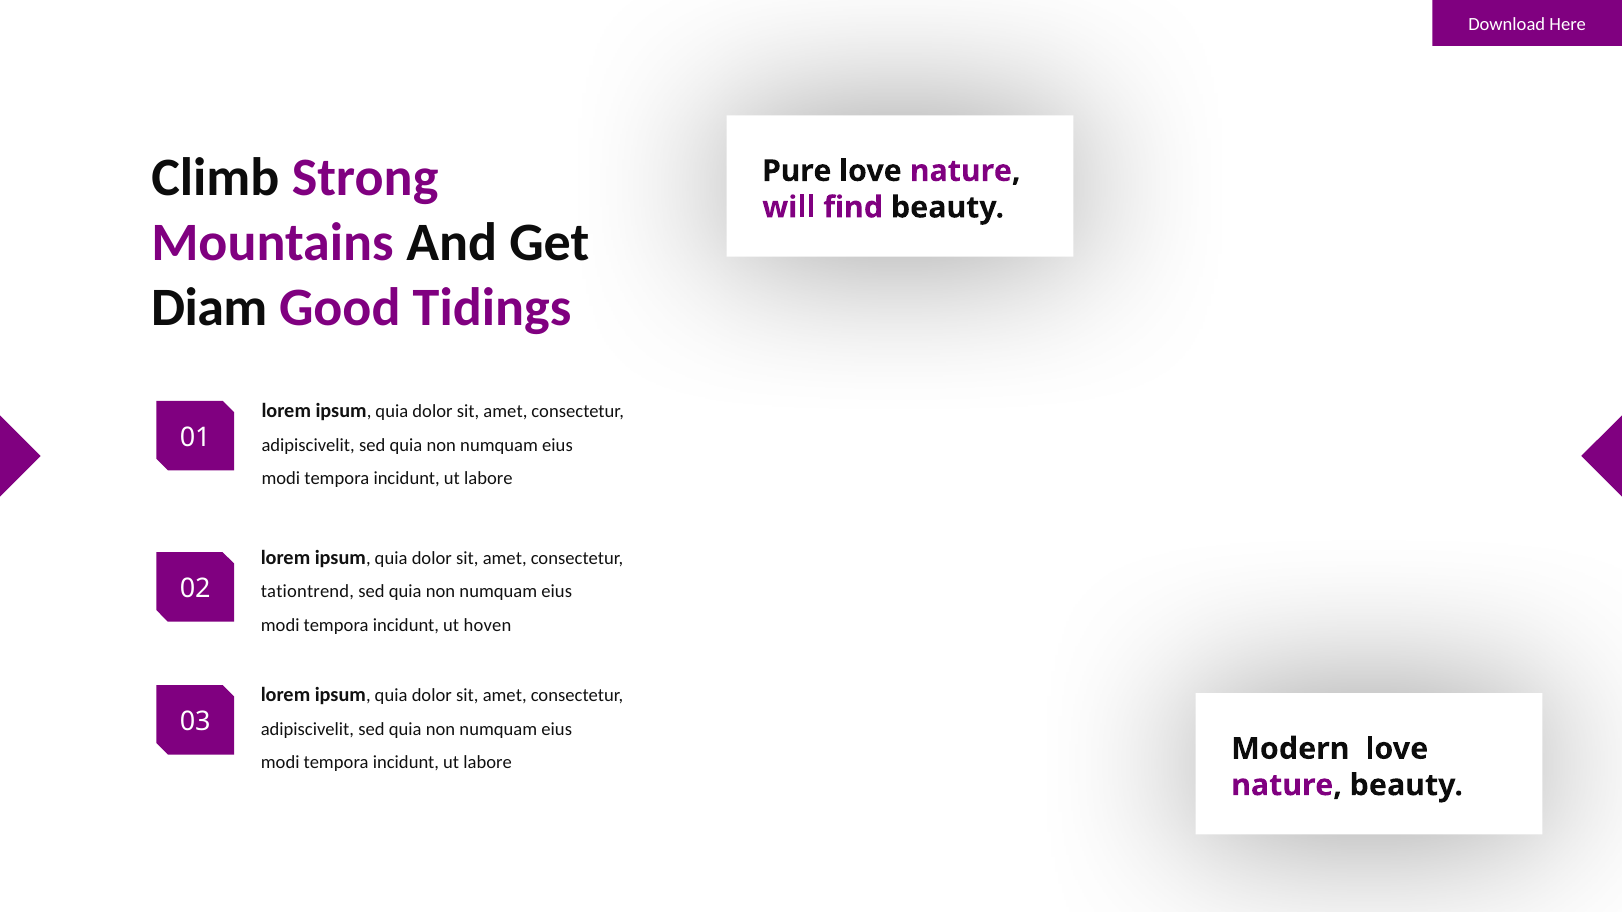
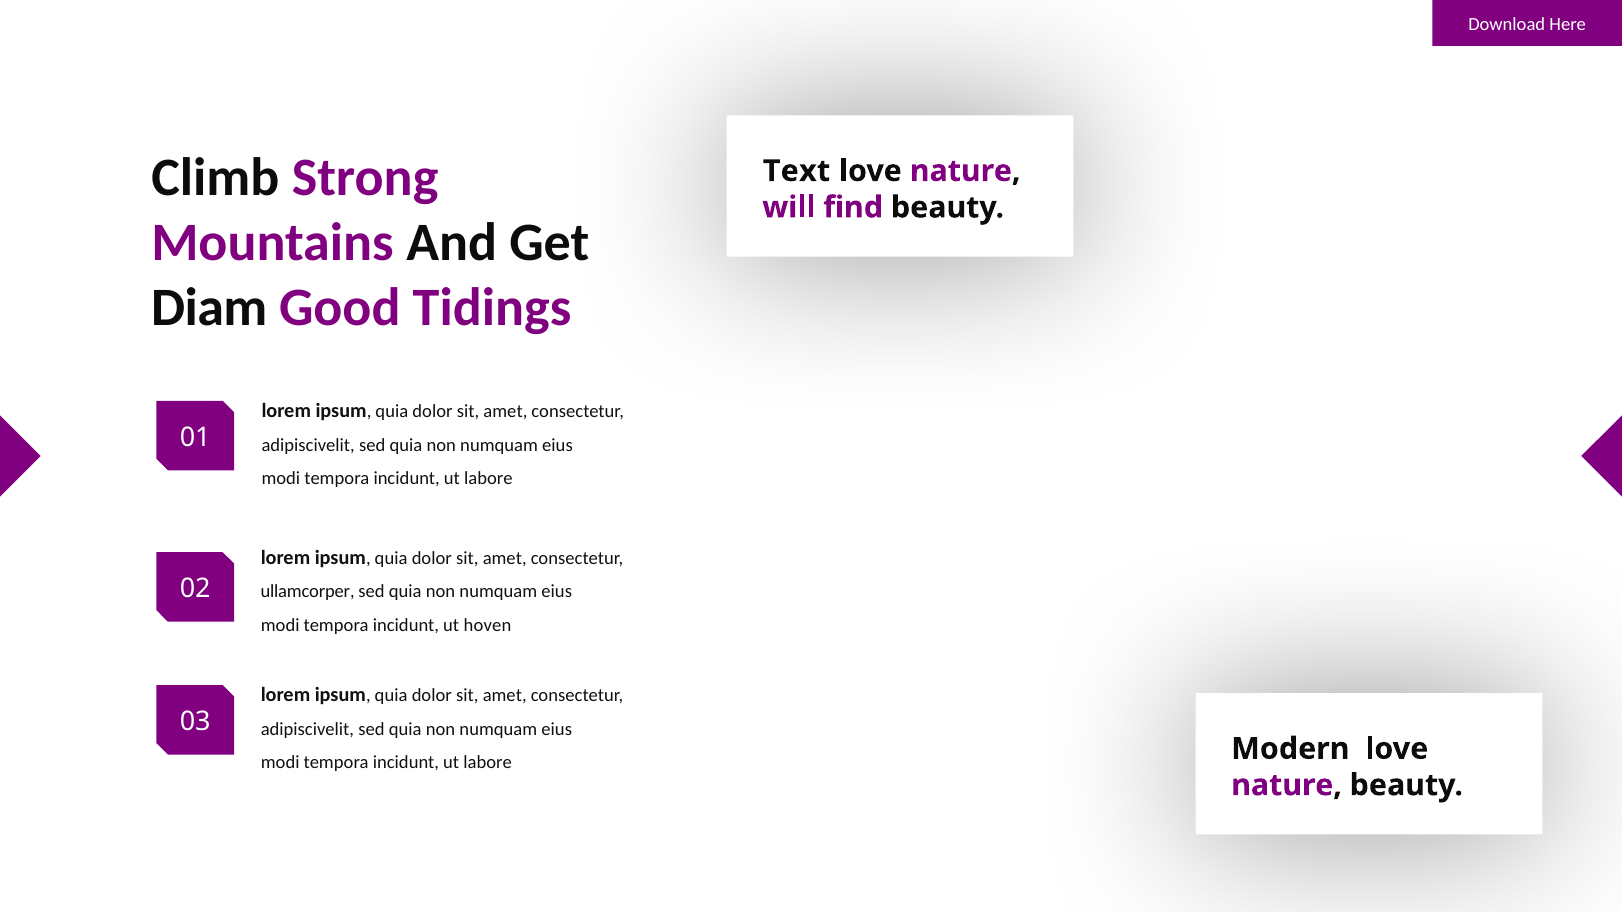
Pure: Pure -> Text (797, 171)
tationtrend: tationtrend -> ullamcorper (308, 592)
